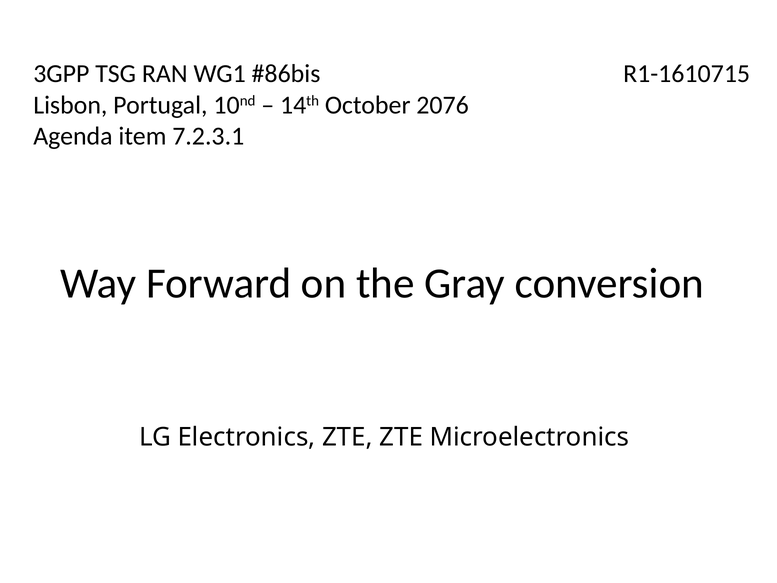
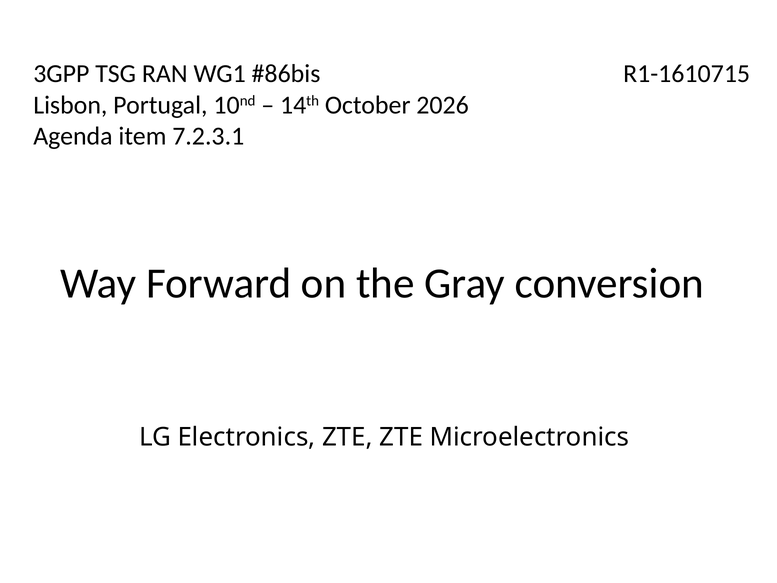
2076: 2076 -> 2026 (443, 105)
